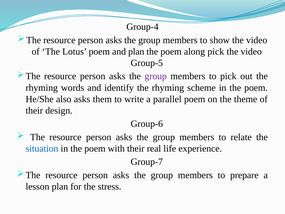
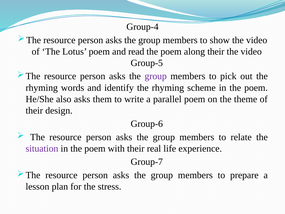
and plan: plan -> read (136, 51)
along pick: pick -> their (216, 51)
situation colour: blue -> purple (42, 148)
